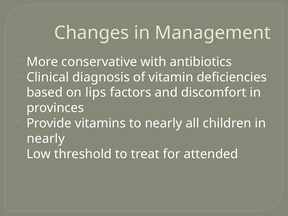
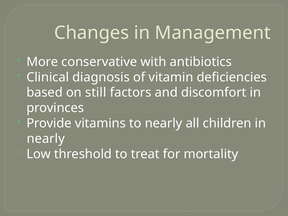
lips: lips -> still (96, 93)
attended: attended -> mortality (211, 154)
